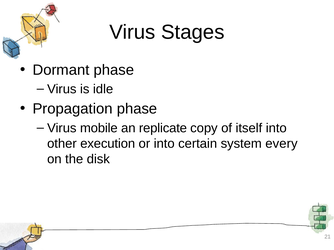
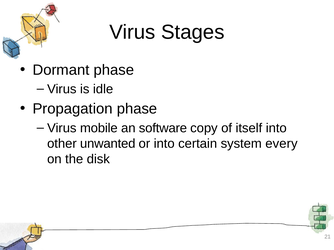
replicate: replicate -> software (163, 128)
execution: execution -> unwanted (108, 144)
